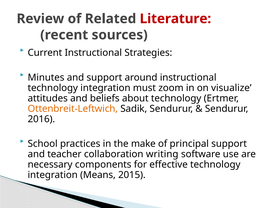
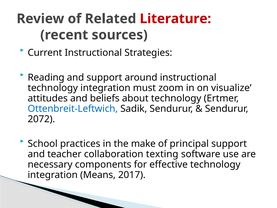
Minutes: Minutes -> Reading (46, 77)
Ottenbreit-Leftwich colour: orange -> blue (73, 108)
2016: 2016 -> 2072 (41, 119)
writing: writing -> texting (162, 154)
2015: 2015 -> 2017 (132, 175)
